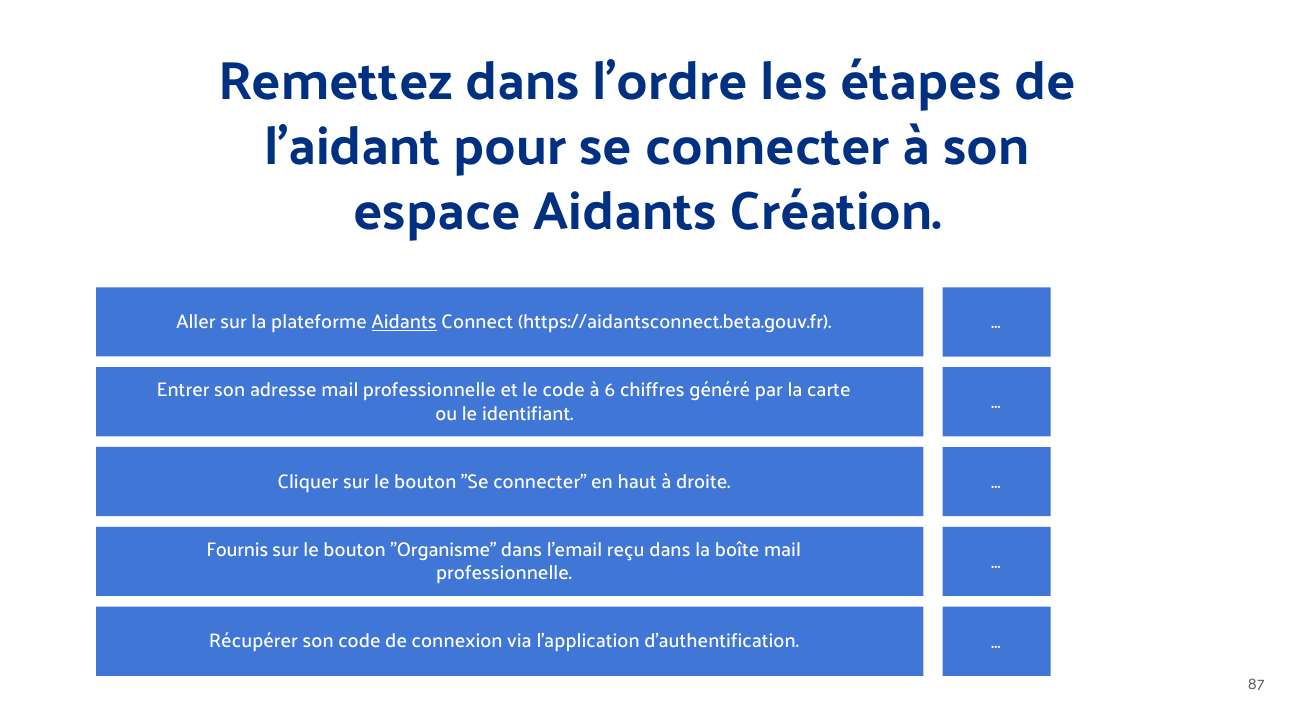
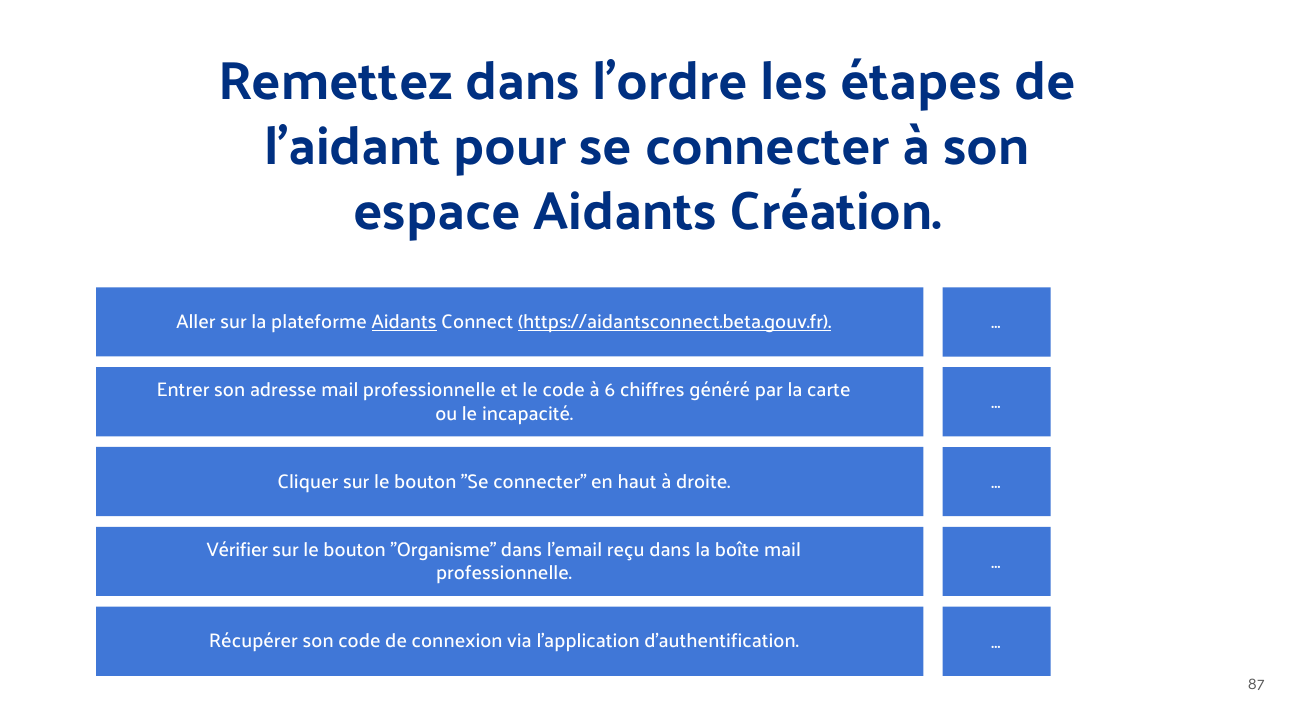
https://aidantsconnect.beta.gouv.fr underline: none -> present (675, 322)
identifiant: identifiant -> incapacité (528, 414)
Fournis: Fournis -> Vérifier (237, 550)
